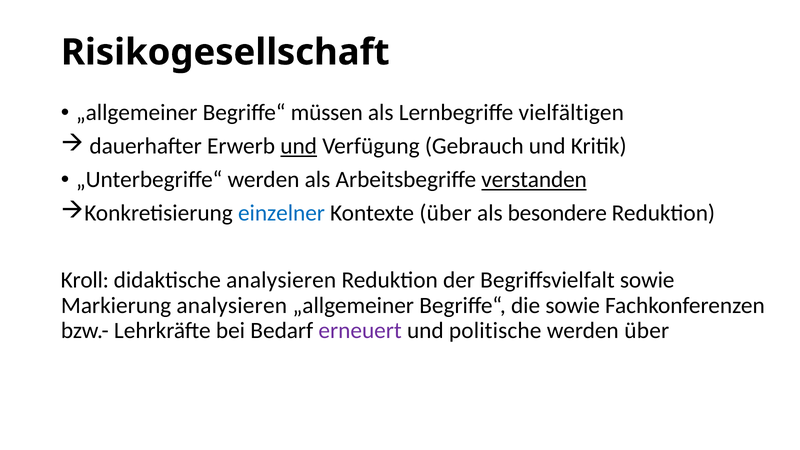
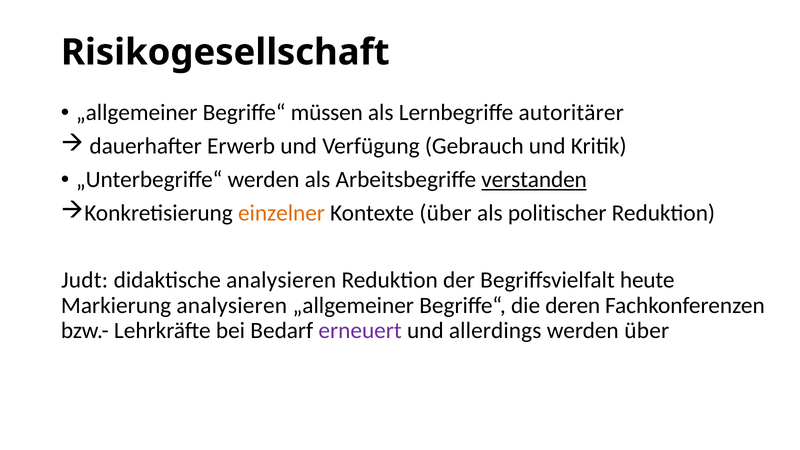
vielfältigen: vielfältigen -> autoritärer (571, 113)
und underline: present -> none (299, 146)
einzelner colour: blue -> orange (281, 213)
besondere: besondere -> politischer (557, 213)
Kroll: Kroll -> Judt (85, 280)
Begriffsvielfalt sowie: sowie -> heute (647, 280)
die sowie: sowie -> deren (573, 305)
politische: politische -> allerdings (495, 331)
